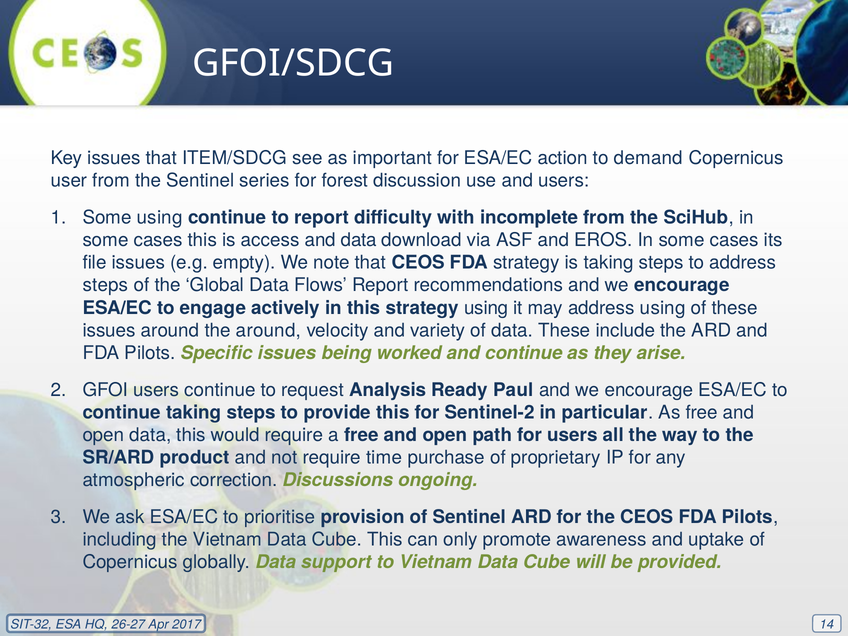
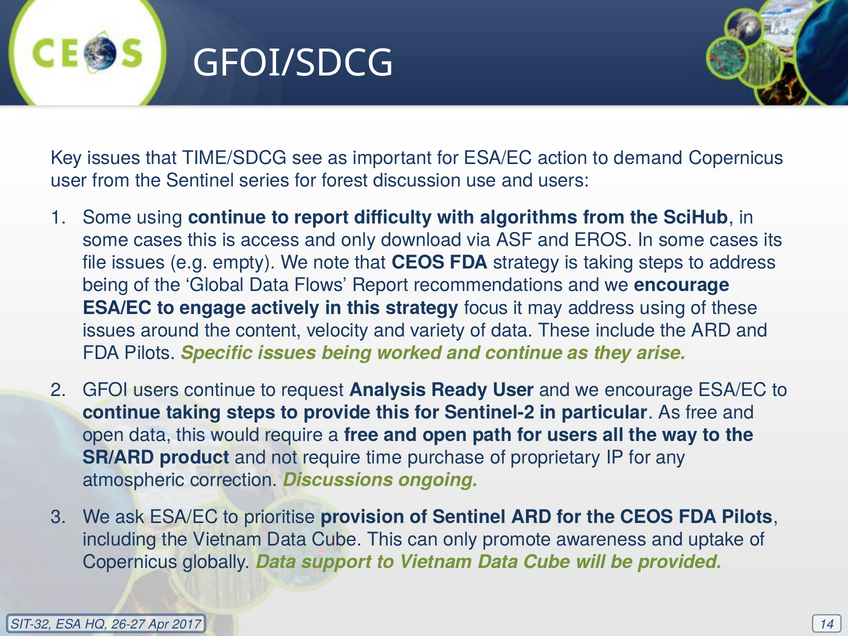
ITEM/SDCG: ITEM/SDCG -> TIME/SDCG (235, 158)
incomplete: incomplete -> algorithms (529, 217)
and data: data -> only (359, 240)
steps: steps -> being (106, 285)
strategy using: using -> focus (486, 308)
the around: around -> content (269, 330)
Ready Paul: Paul -> User (513, 390)
